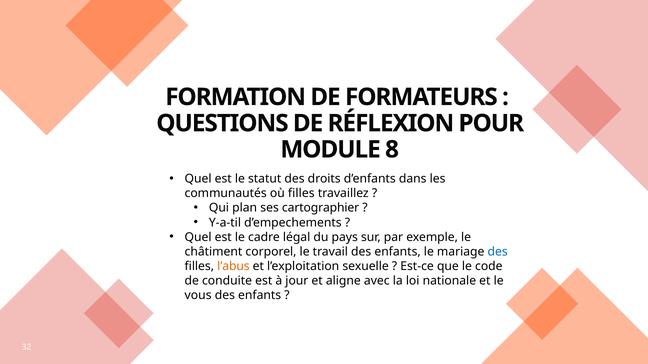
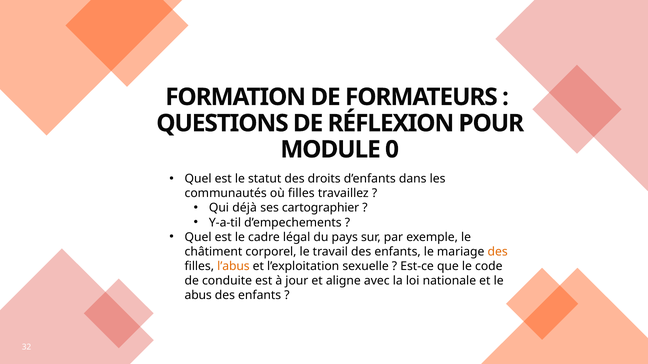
8: 8 -> 0 (392, 150)
plan: plan -> déjà (245, 208)
des colour: blue -> orange (498, 252)
vous: vous -> abus (198, 296)
